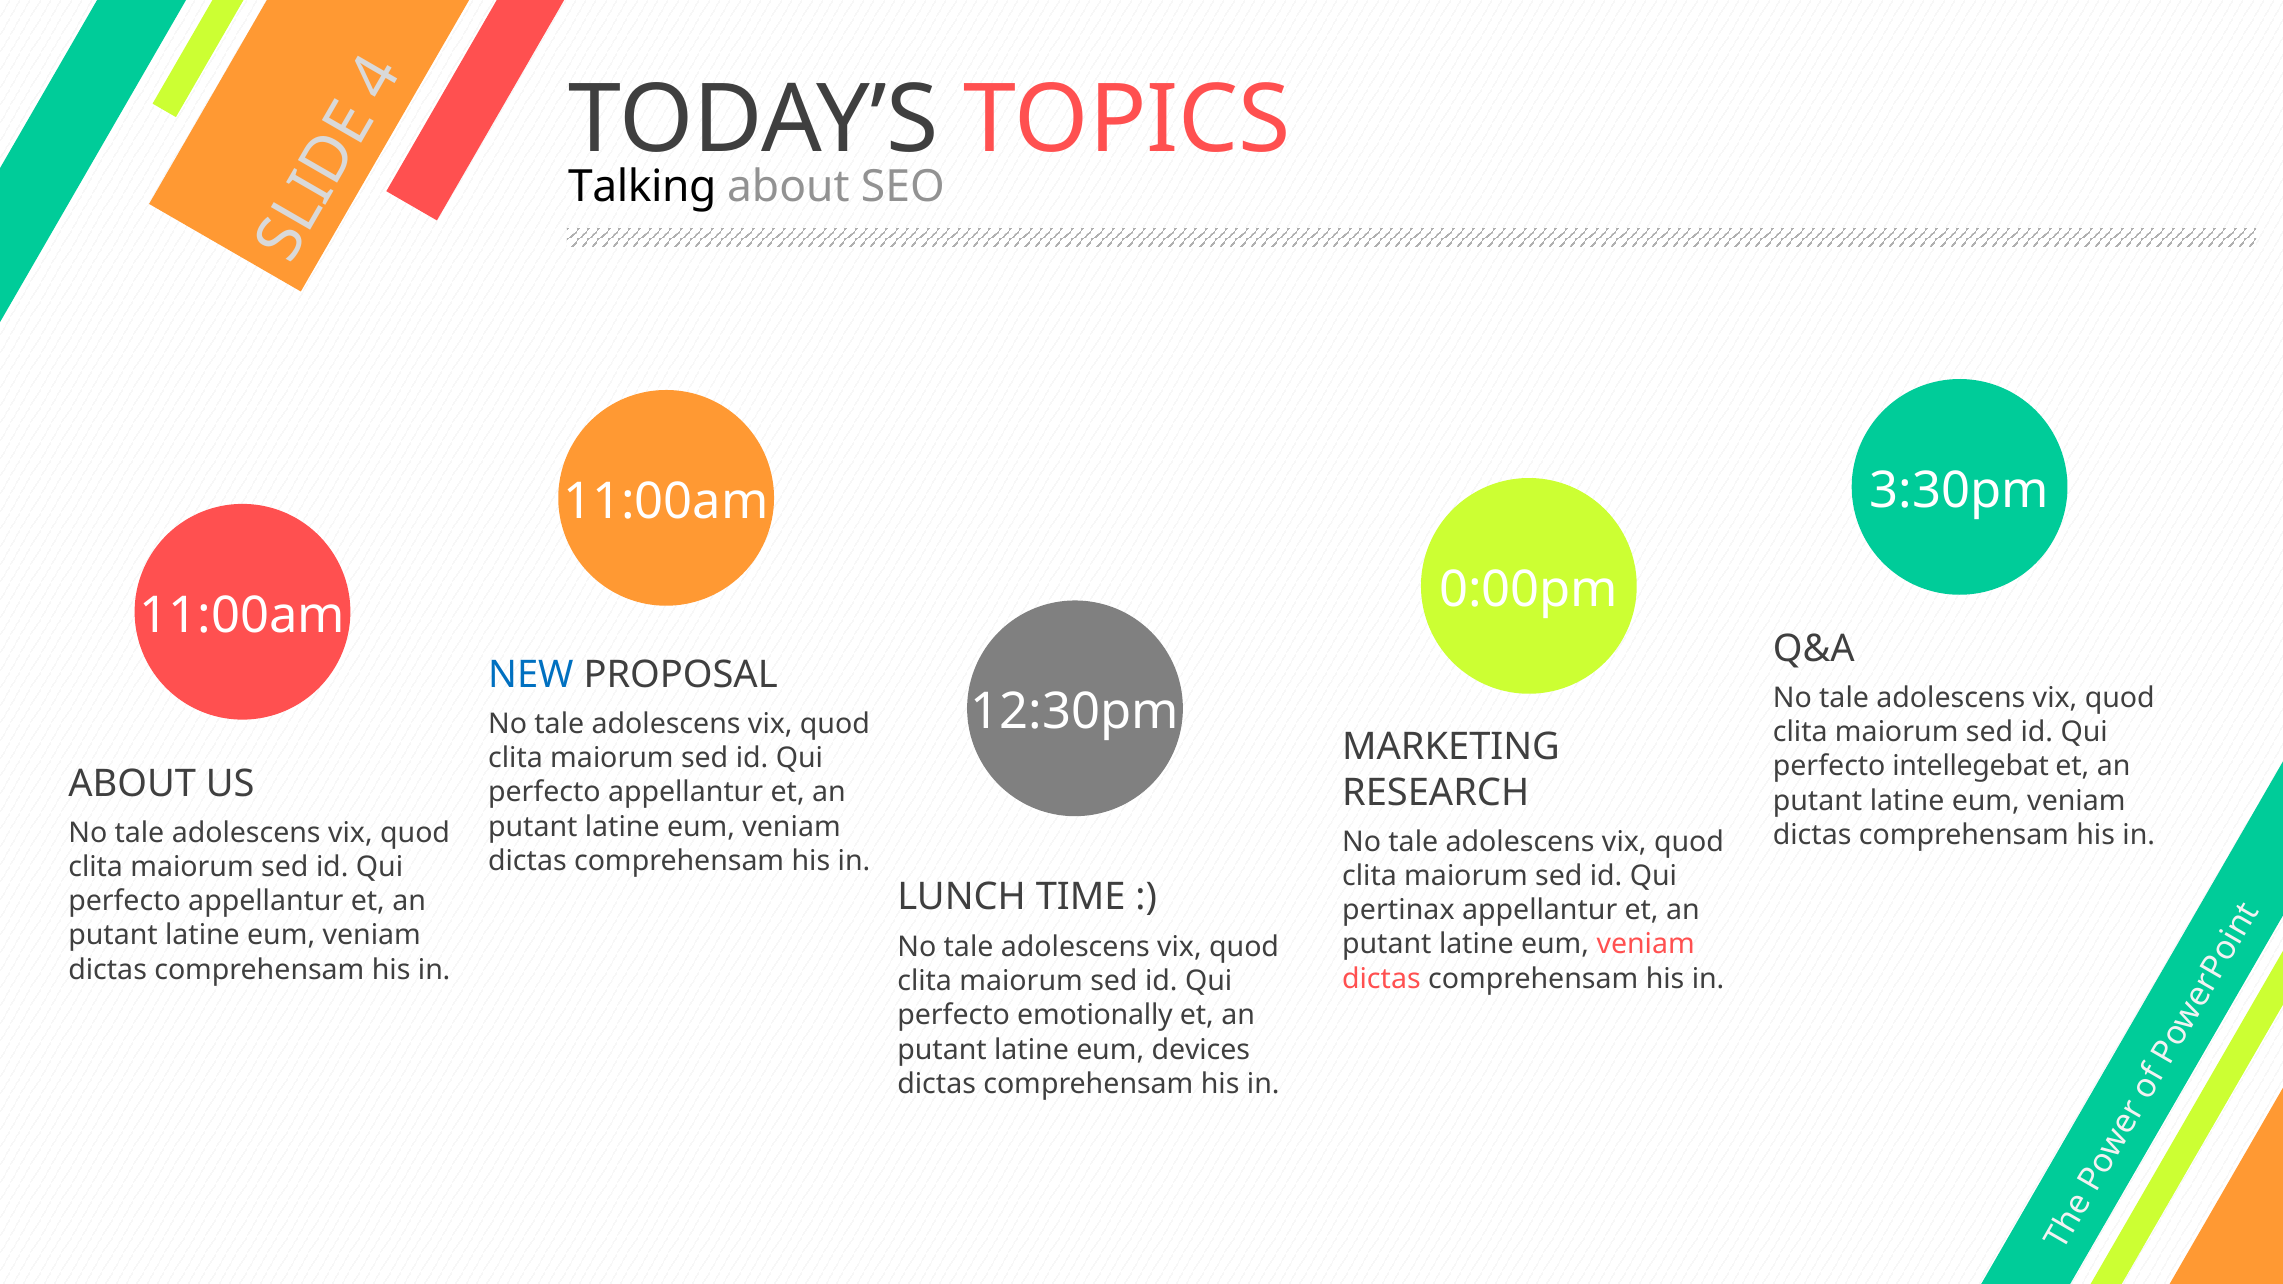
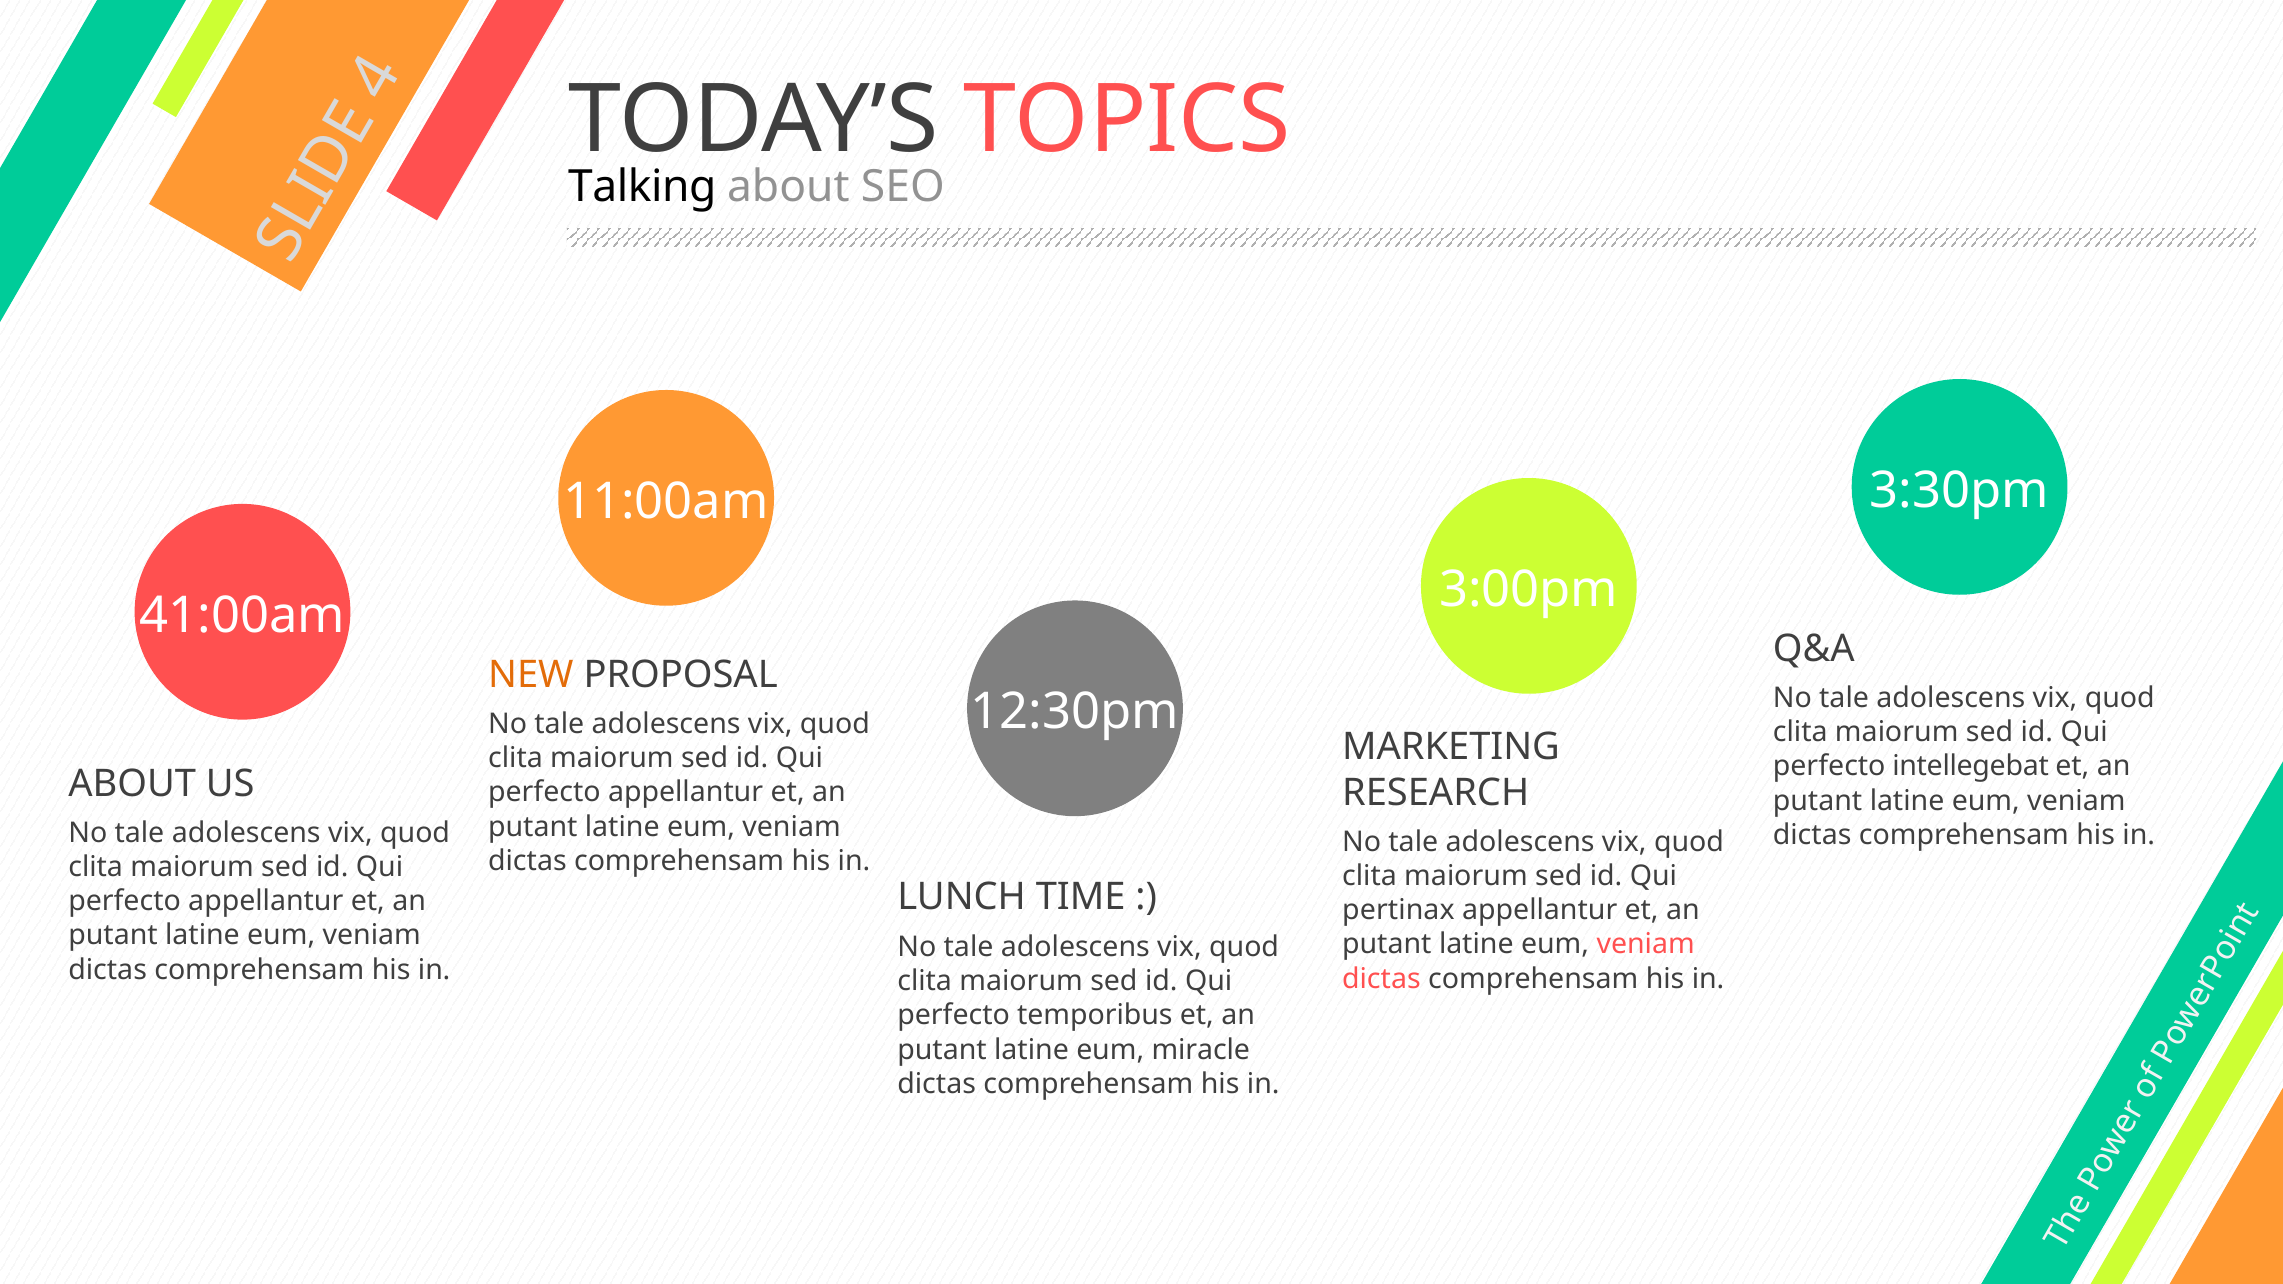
0:00pm: 0:00pm -> 3:00pm (1529, 590)
11:00am: 11:00am -> 41:00am (242, 615)
NEW colour: blue -> orange (531, 675)
emotionally: emotionally -> temporibus (1095, 1016)
devices: devices -> miracle (1201, 1050)
